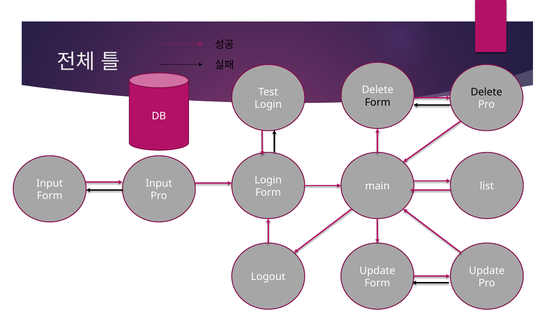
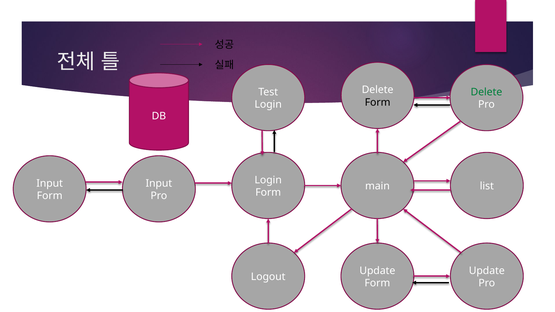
Delete colour: black -> green (486, 92)
